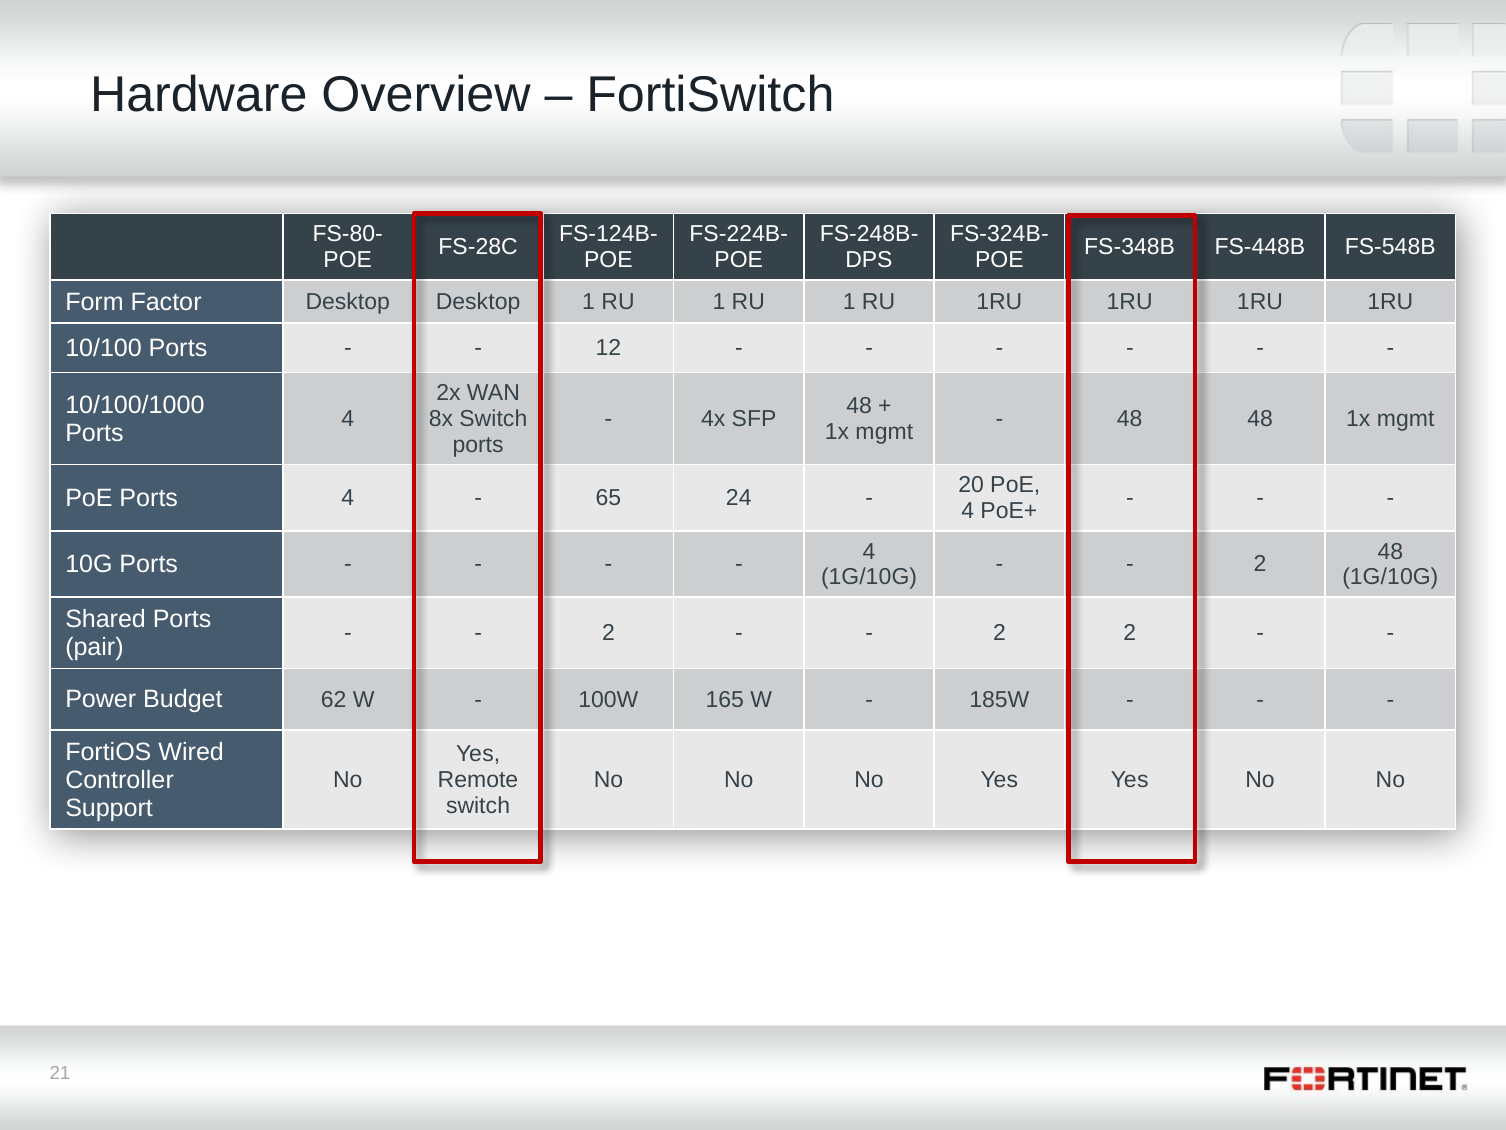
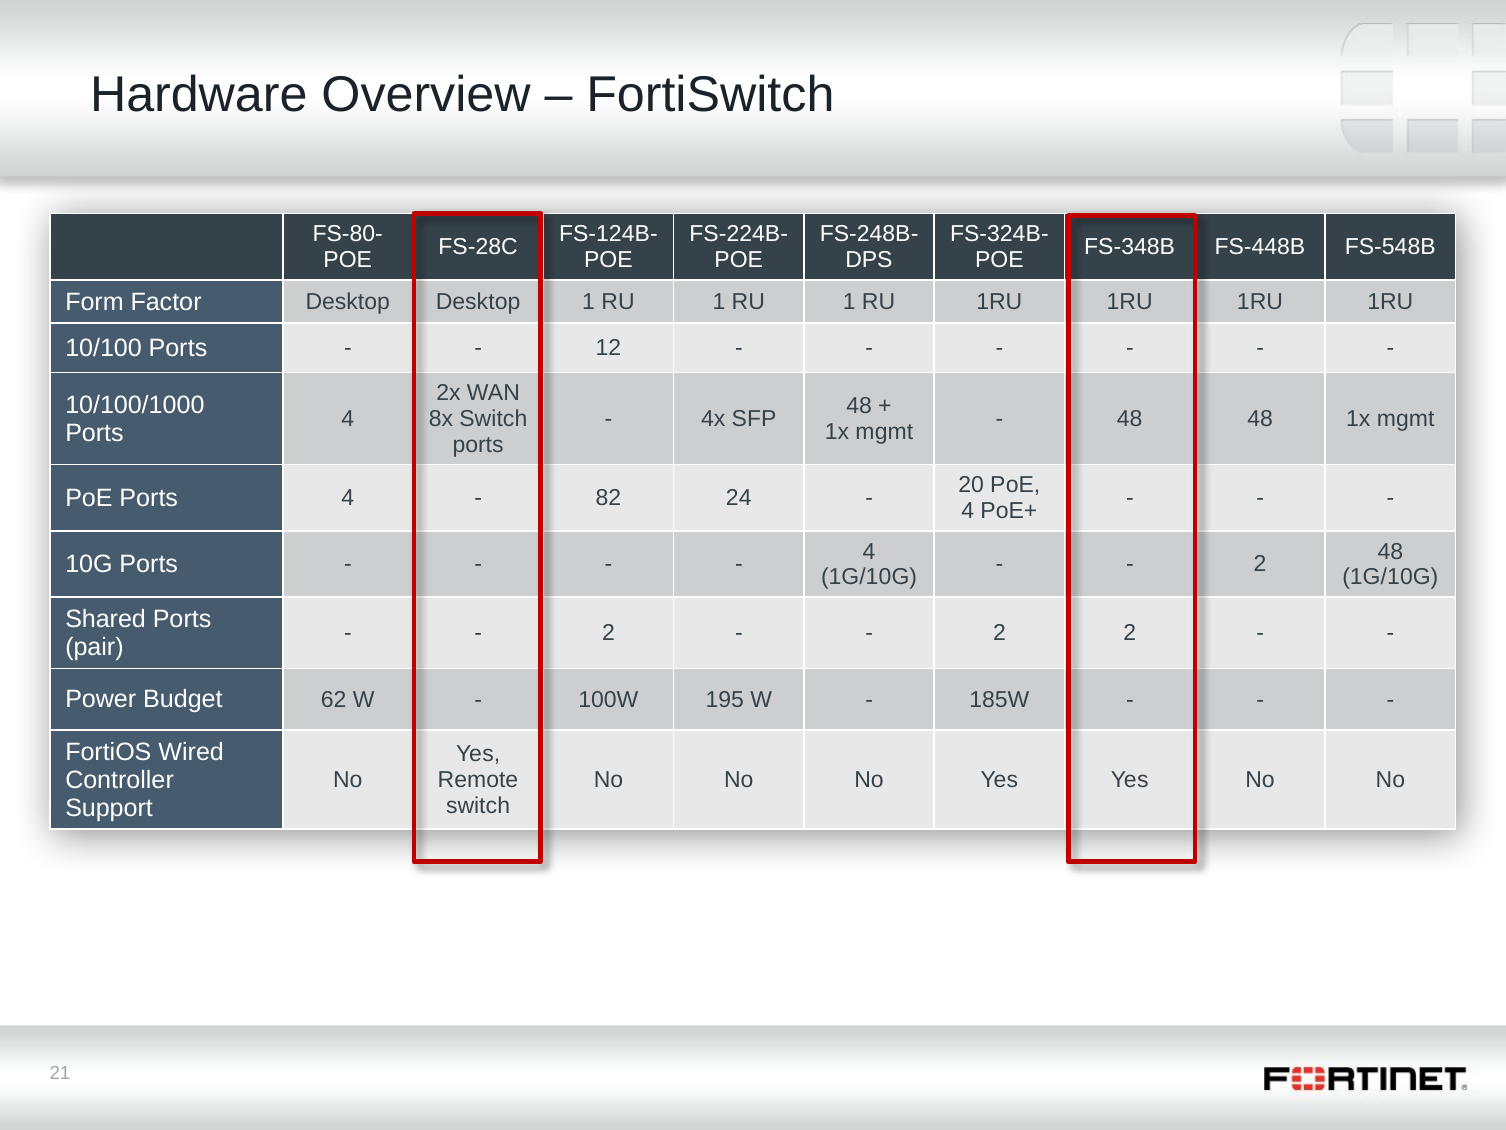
65: 65 -> 82 (608, 498)
165: 165 -> 195 (725, 699)
